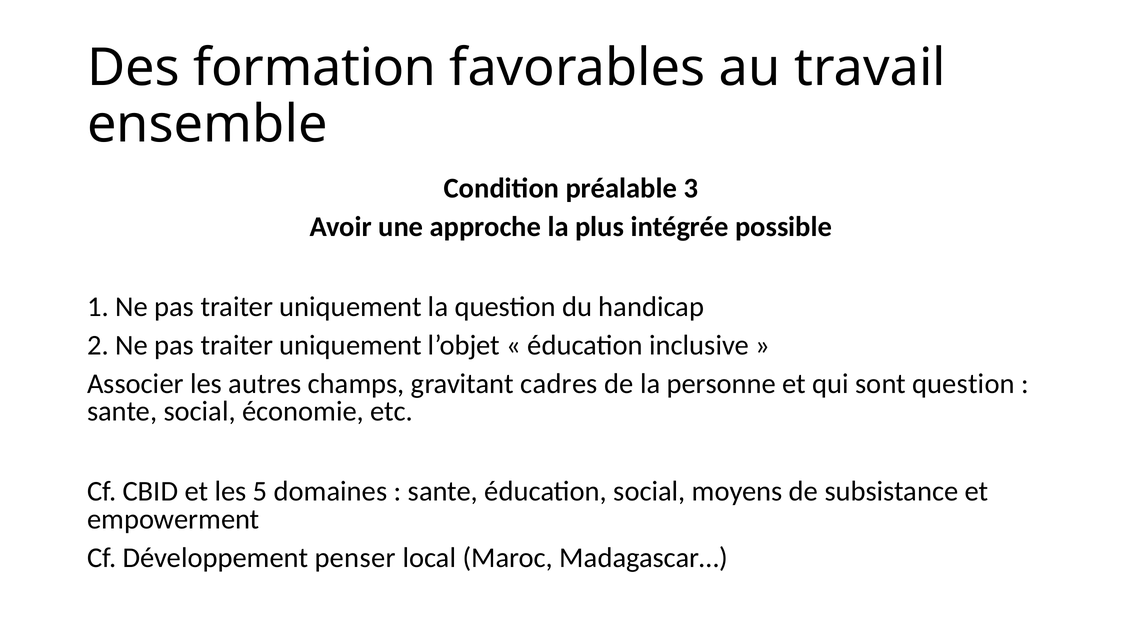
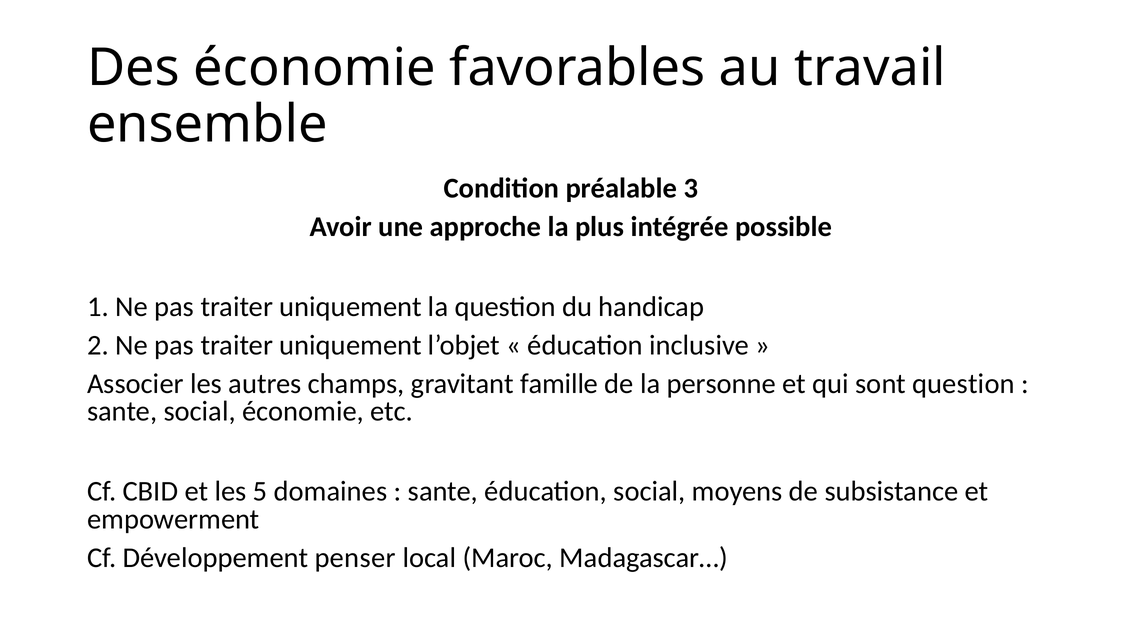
Des formation: formation -> économie (315, 68)
cadres: cadres -> famille (559, 383)
